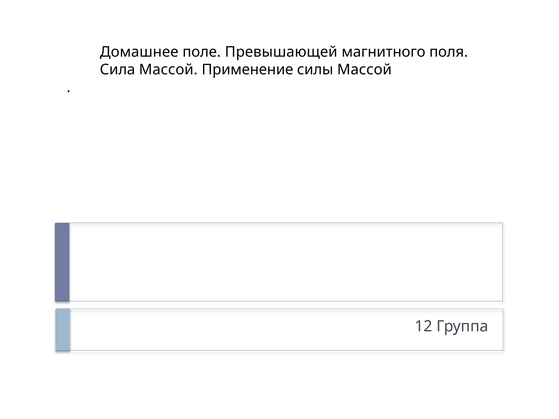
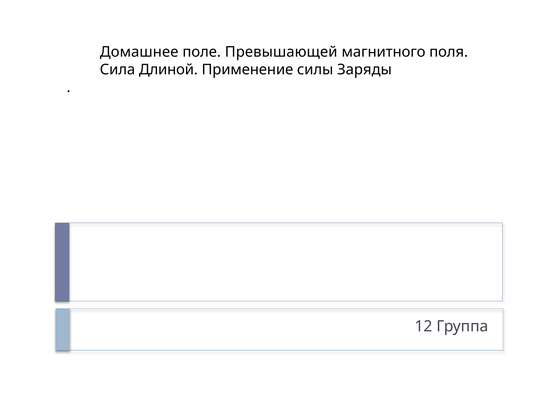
Сила Массой: Массой -> Длиной (168, 70)
силы Массой: Массой -> Заряды (364, 70)
